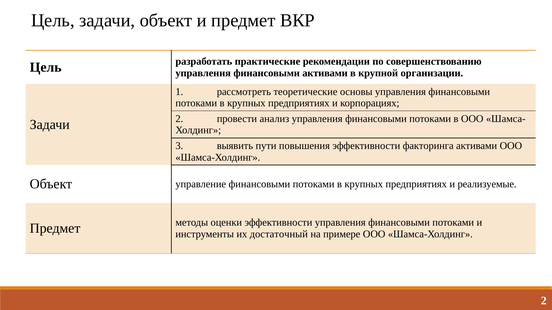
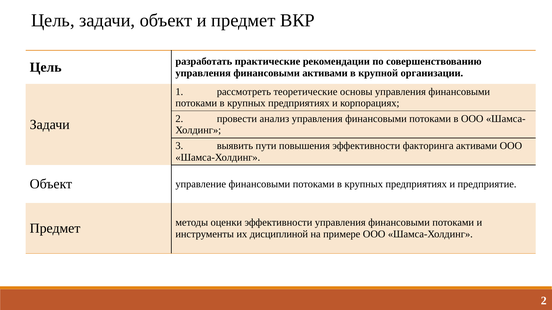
реализуемые: реализуемые -> предприятие (487, 184)
достаточный: достаточный -> дисциплиной (279, 234)
